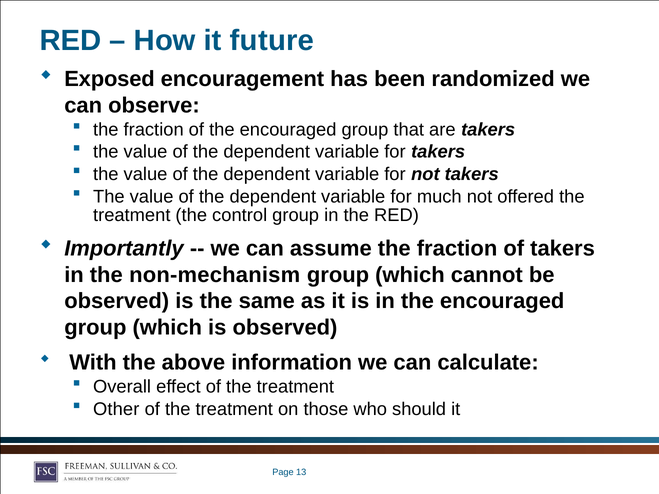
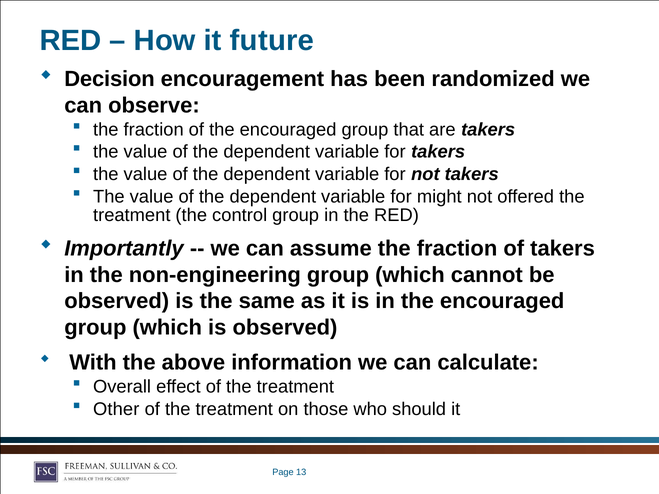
Exposed: Exposed -> Decision (109, 79)
much: much -> might (439, 197)
non-mechanism: non-mechanism -> non-engineering (215, 275)
